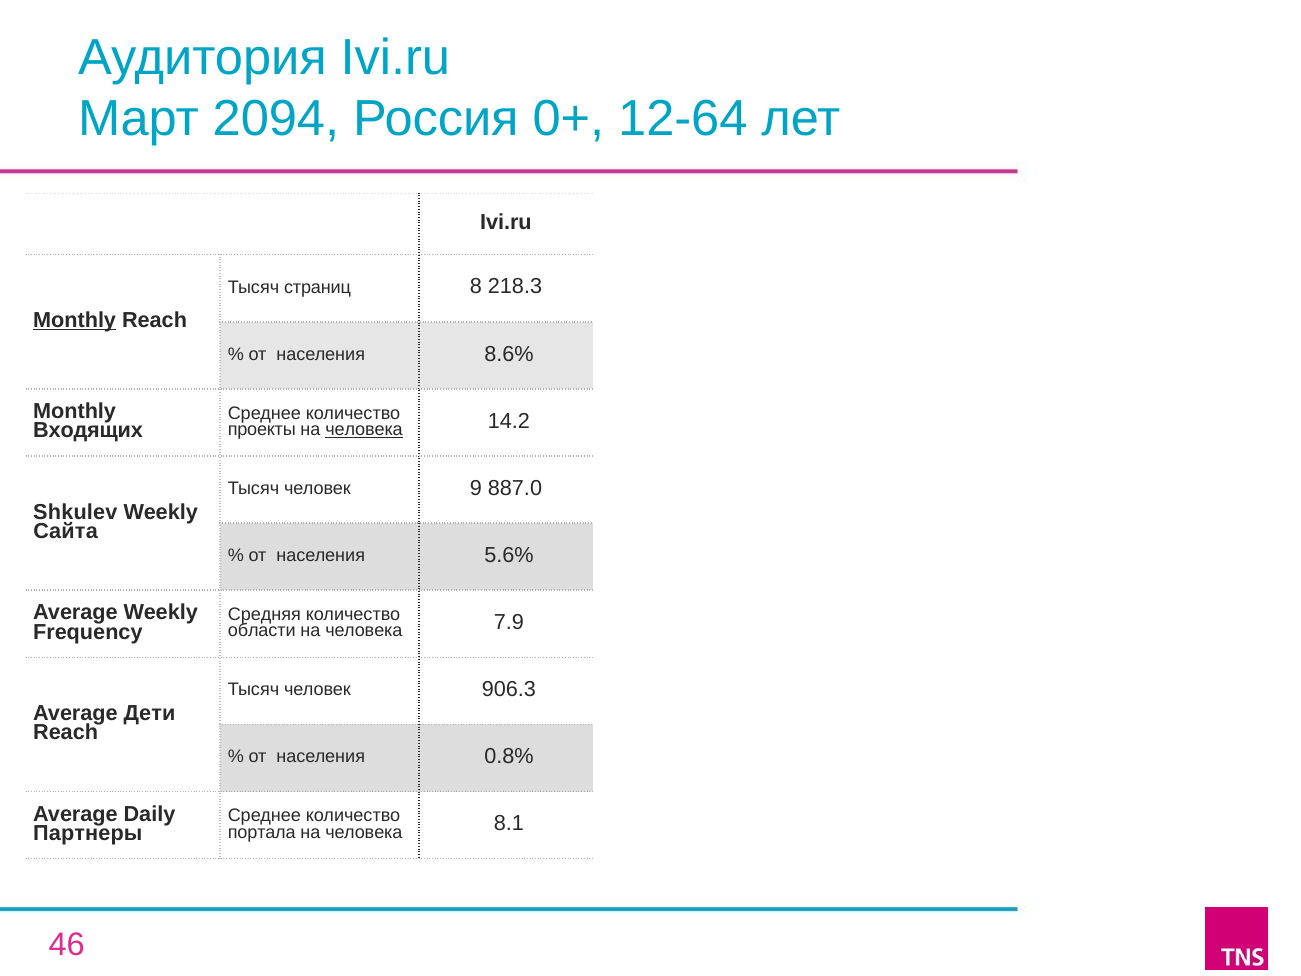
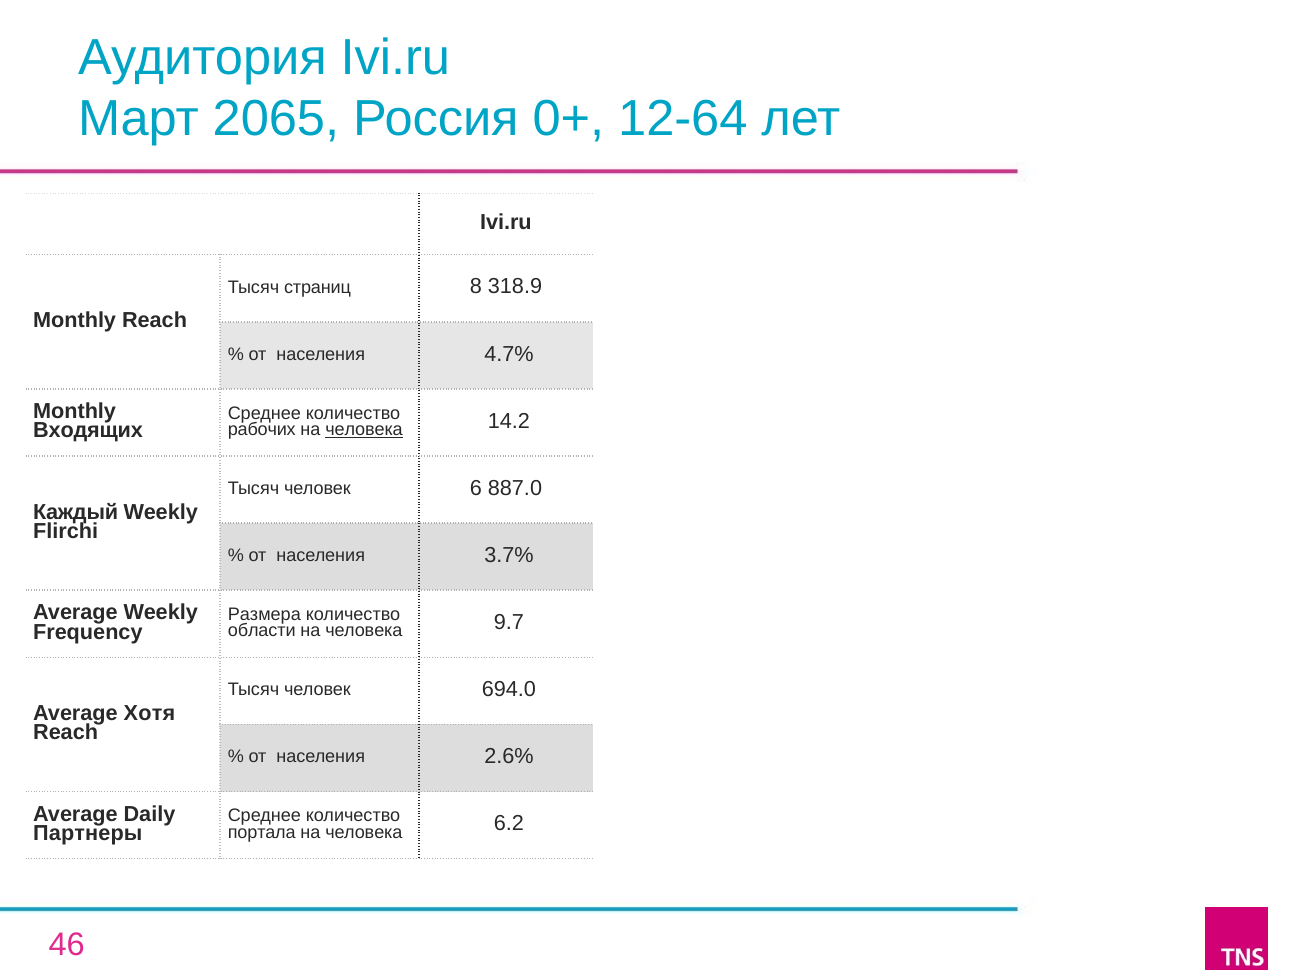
2094: 2094 -> 2065 (276, 118)
218.3: 218.3 -> 318.9 (515, 287)
Monthly underline: present -> none (75, 320)
8.6%: 8.6% -> 4.7% (509, 354)
проекты: проекты -> рабочих (262, 429)
9: 9 -> 6 (476, 488)
Shkulev: Shkulev -> Каждый (76, 512)
Сайта: Сайта -> Flirchi (66, 531)
5.6%: 5.6% -> 3.7% (509, 555)
Средняя: Средняя -> Размера (264, 614)
7.9: 7.9 -> 9.7 (509, 622)
906.3: 906.3 -> 694.0 (509, 689)
Дети: Дети -> Хотя (149, 713)
0.8%: 0.8% -> 2.6% (509, 756)
8.1: 8.1 -> 6.2 (509, 824)
